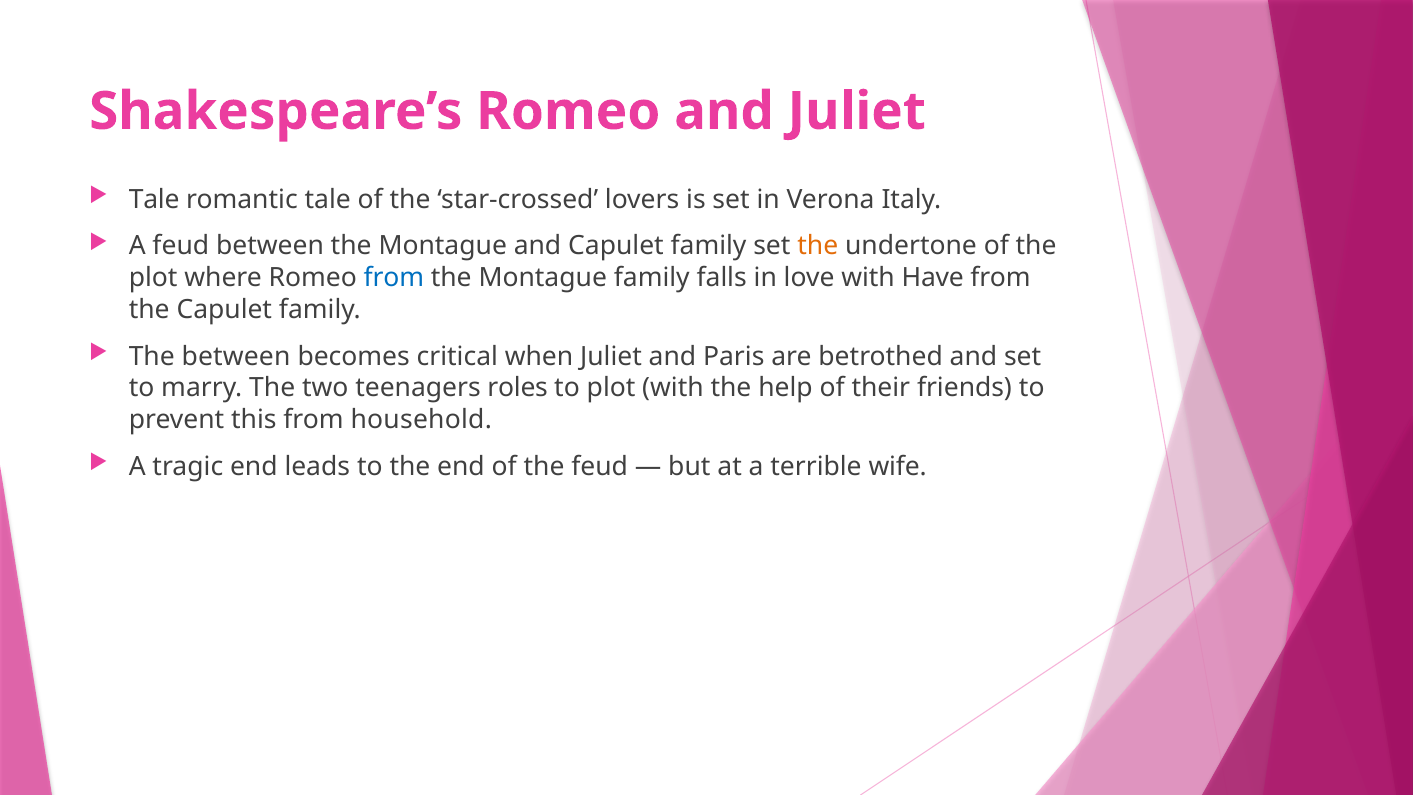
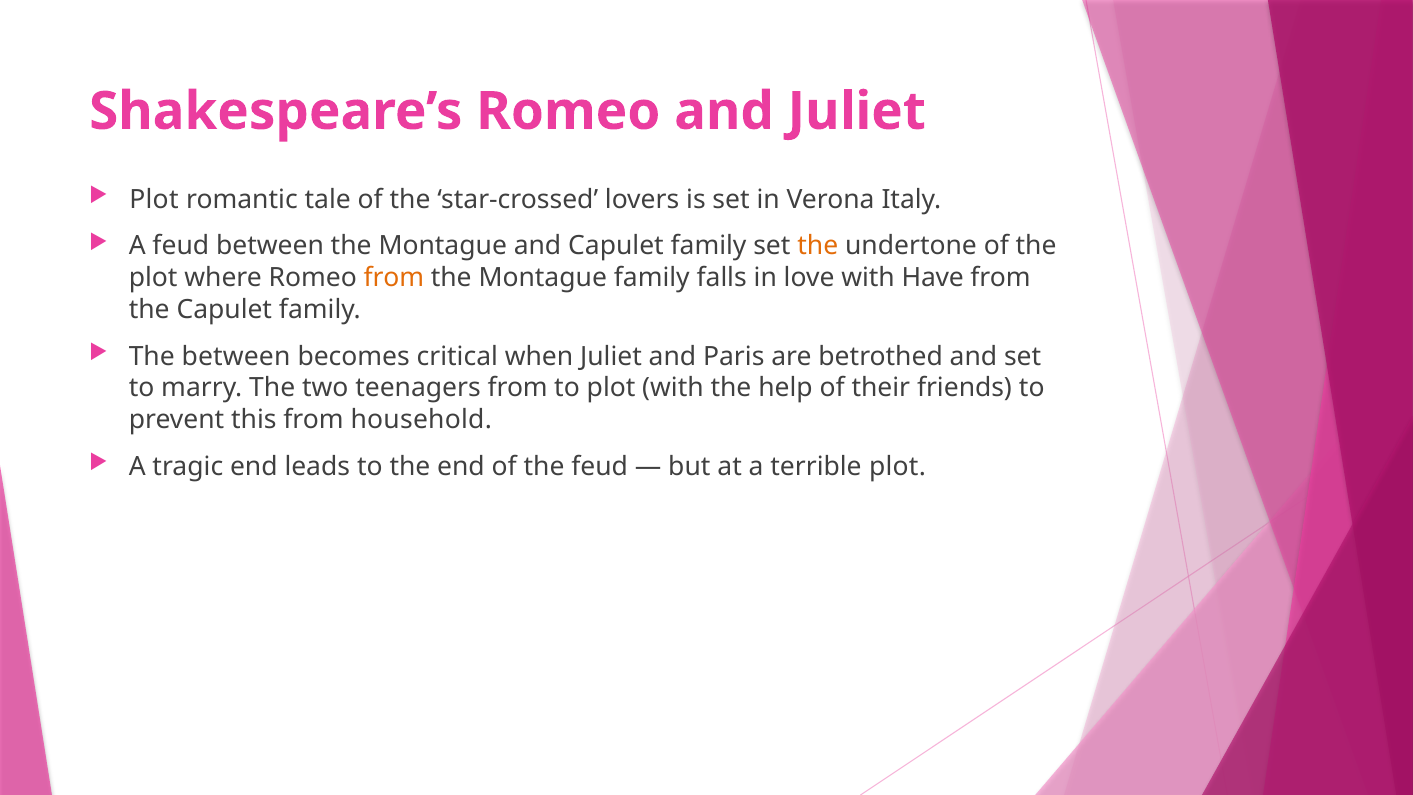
Tale: Tale -> Plot (154, 200)
from colour: blue -> orange (394, 278)
teenagers roles: roles -> from (518, 388)
terrible wife: wife -> plot (897, 466)
